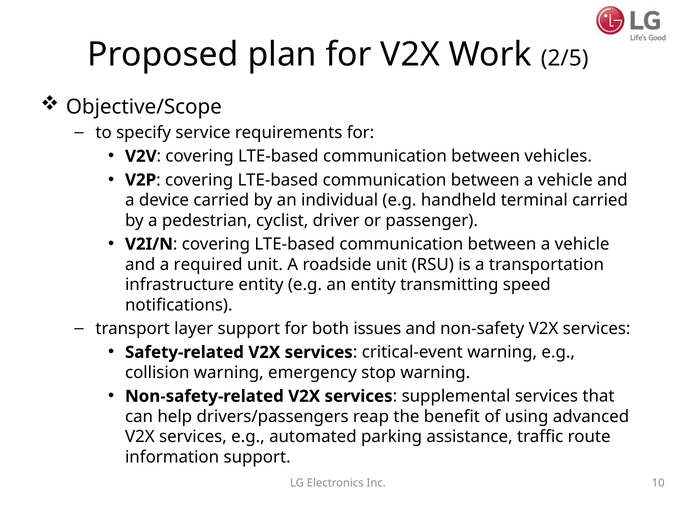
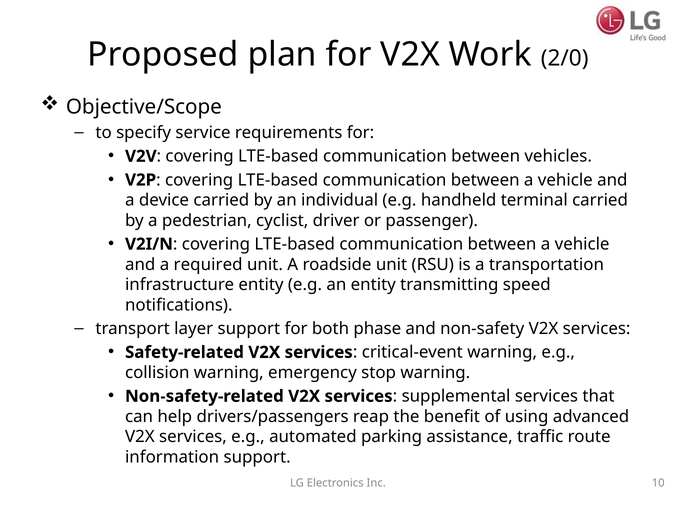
2/5: 2/5 -> 2/0 (565, 58)
issues: issues -> phase (377, 329)
